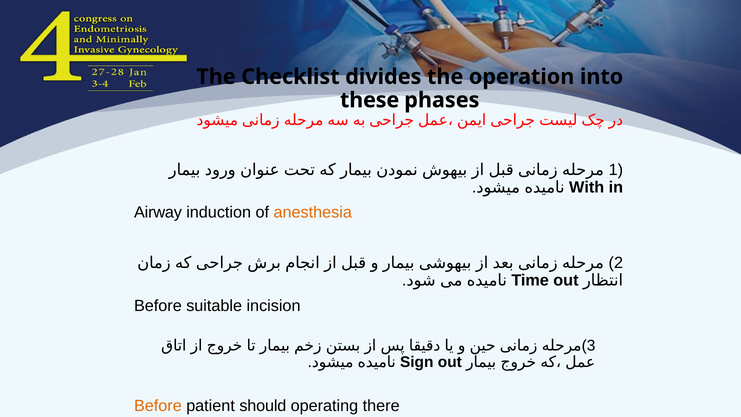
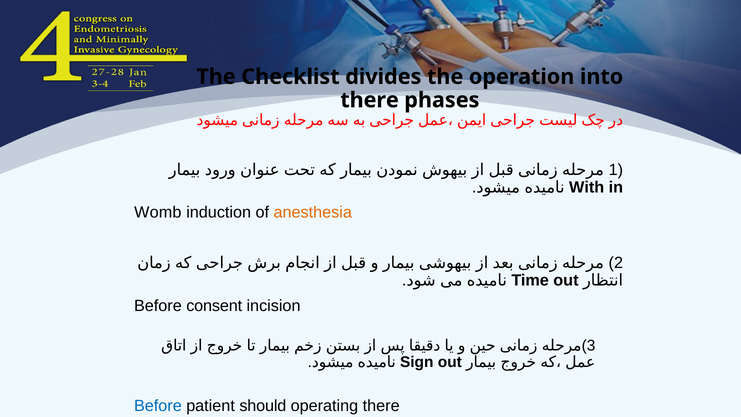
these: these -> there (370, 100)
Airway: Airway -> Womb (158, 213)
suitable: suitable -> consent (214, 306)
Before colour: orange -> blue (158, 406)
